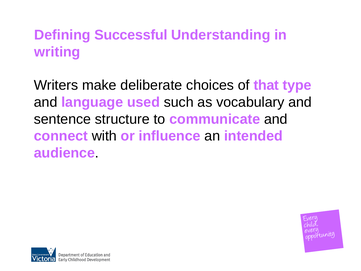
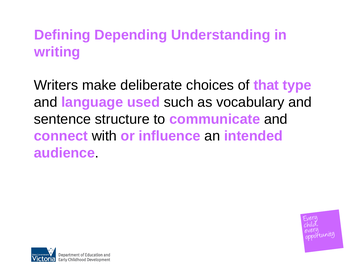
Successful: Successful -> Depending (131, 35)
